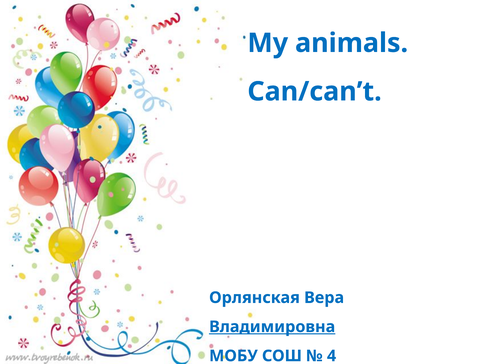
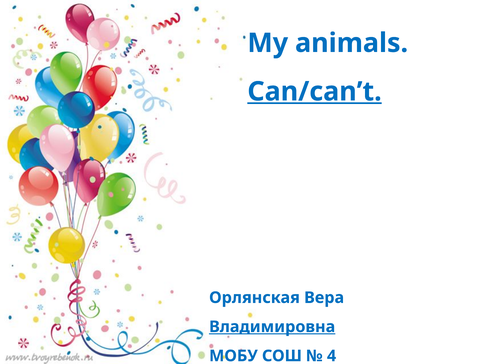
Can/can’t underline: none -> present (315, 91)
